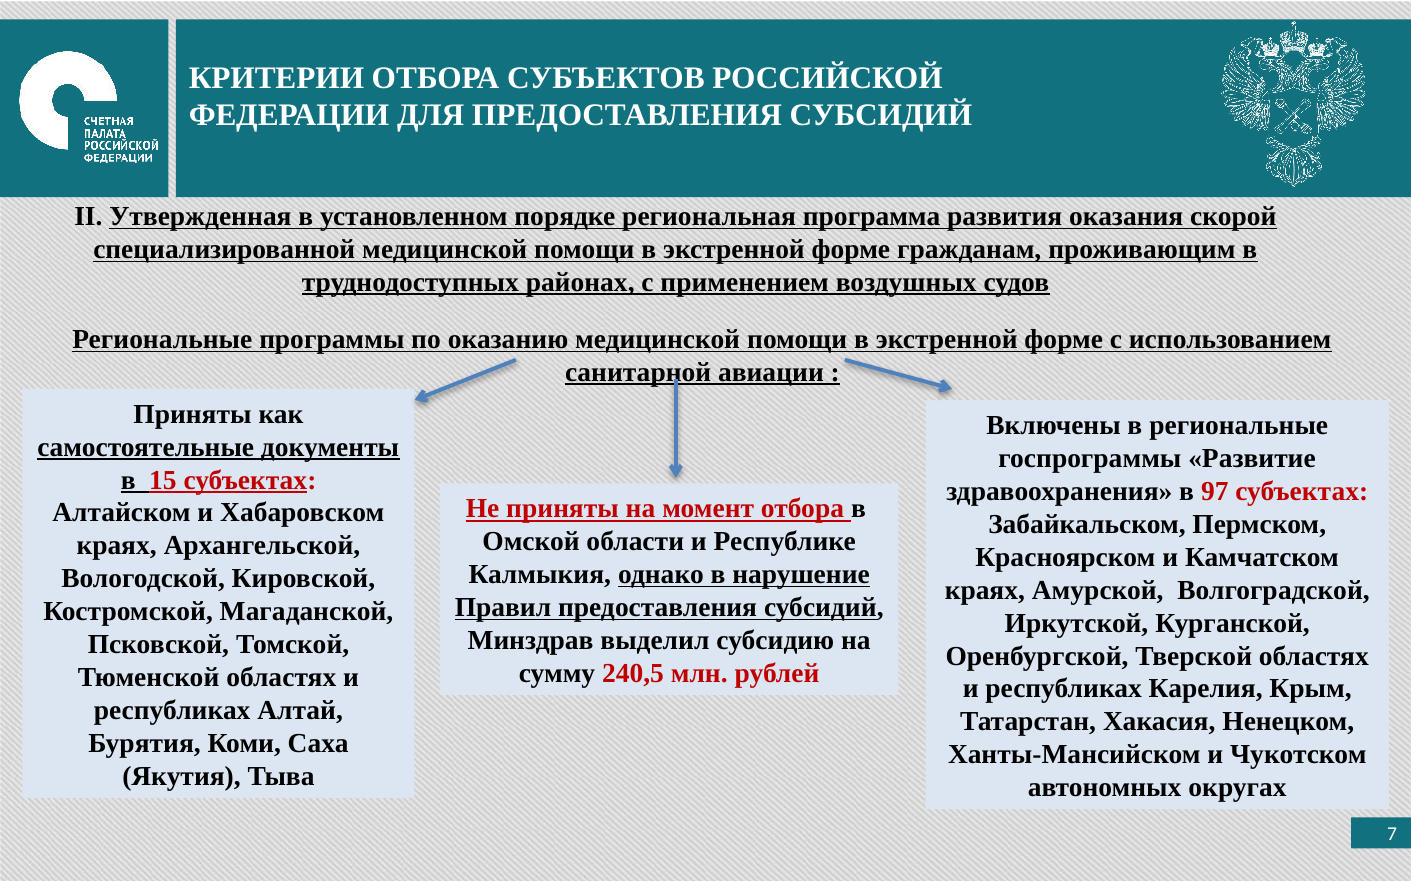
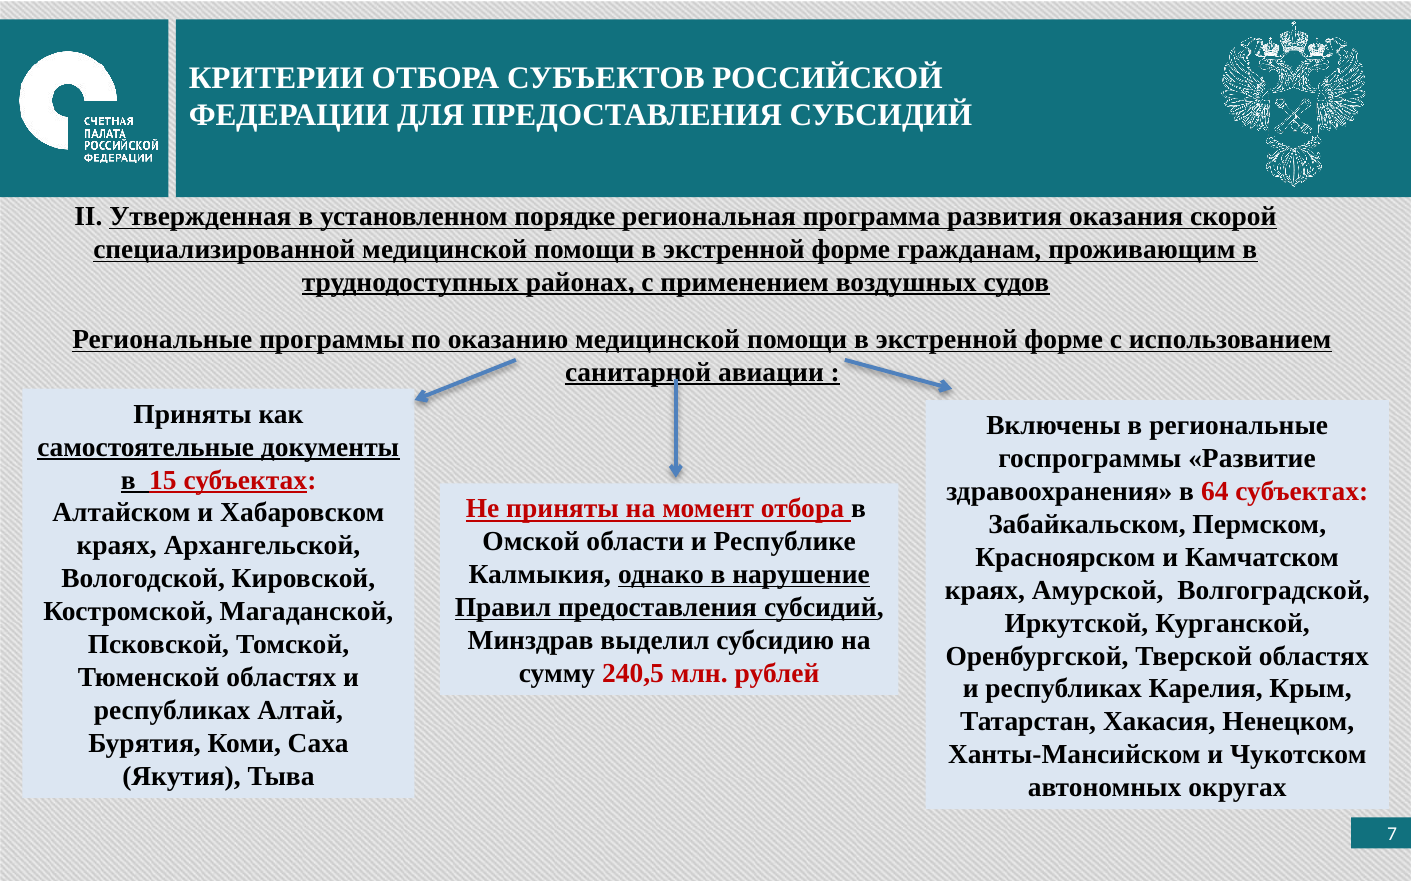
97: 97 -> 64 (1215, 491)
